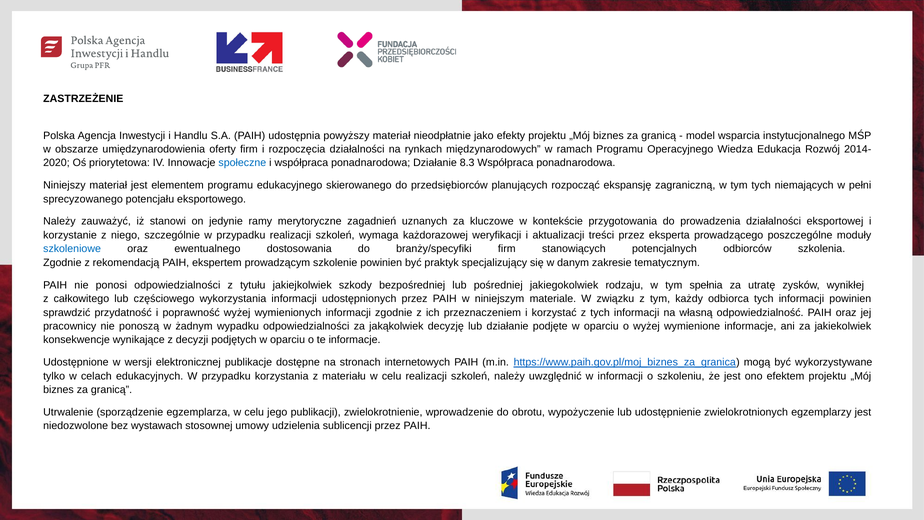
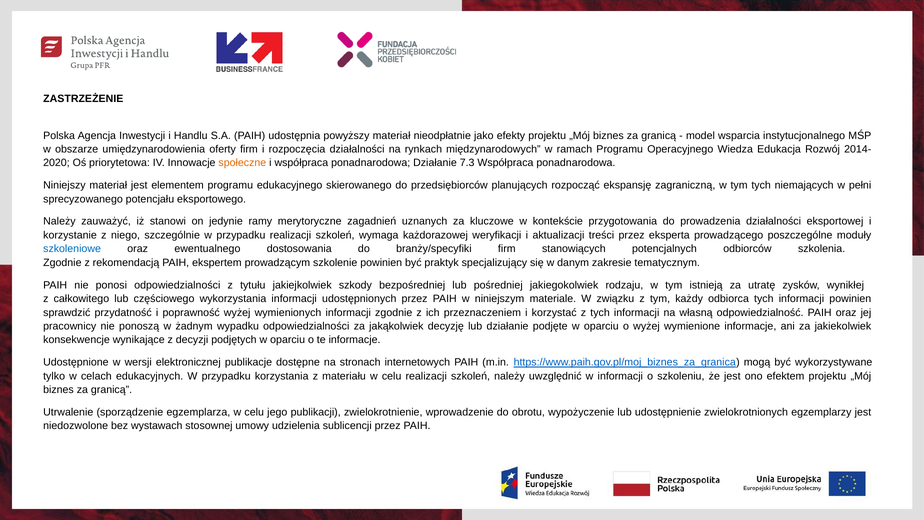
społeczne colour: blue -> orange (242, 163)
8.3: 8.3 -> 7.3 (467, 163)
spełnia: spełnia -> istnieją (706, 285)
